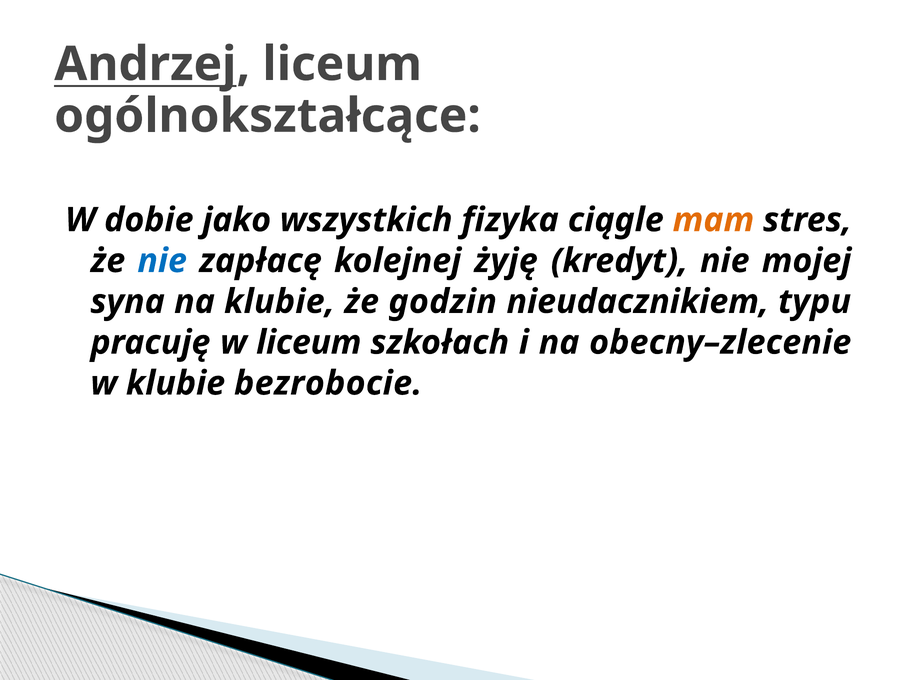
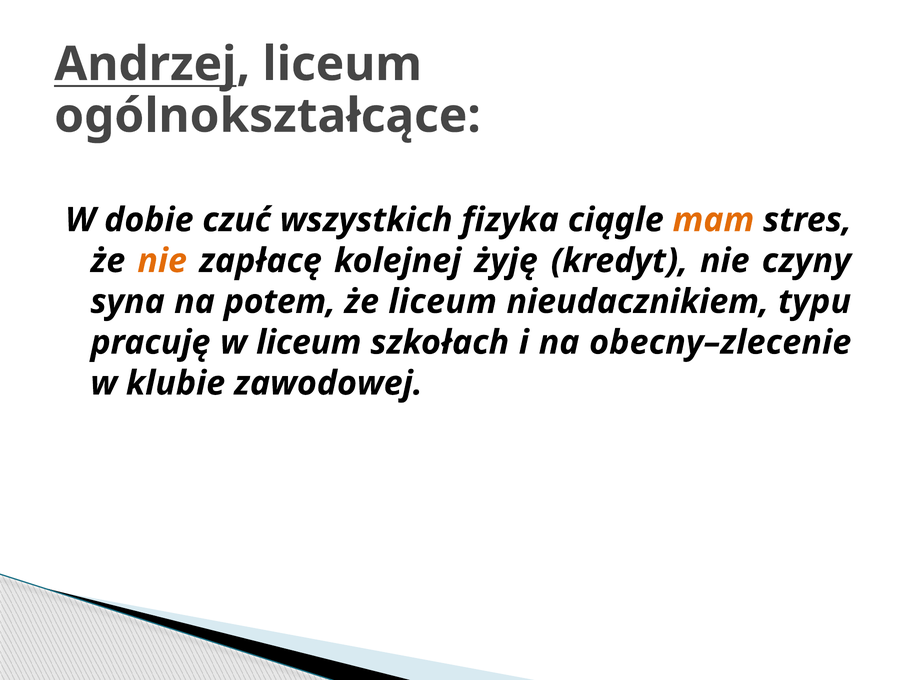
jako: jako -> czuć (237, 220)
nie colour: blue -> orange (162, 261)
mojej: mojej -> czyny (806, 261)
na klubie: klubie -> potem (280, 301)
że godzin: godzin -> liceum (443, 301)
bezrobocie: bezrobocie -> zawodowej (328, 383)
